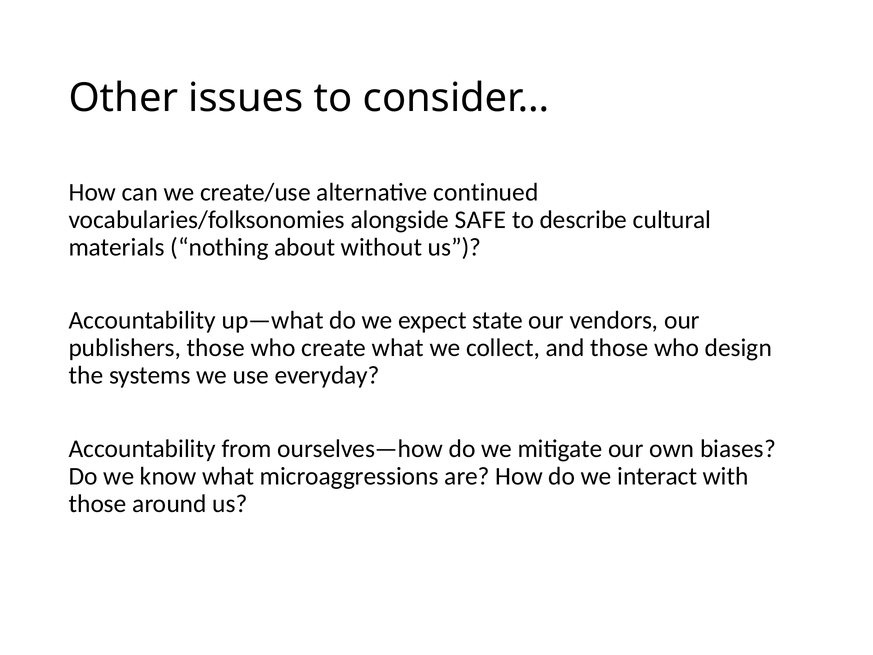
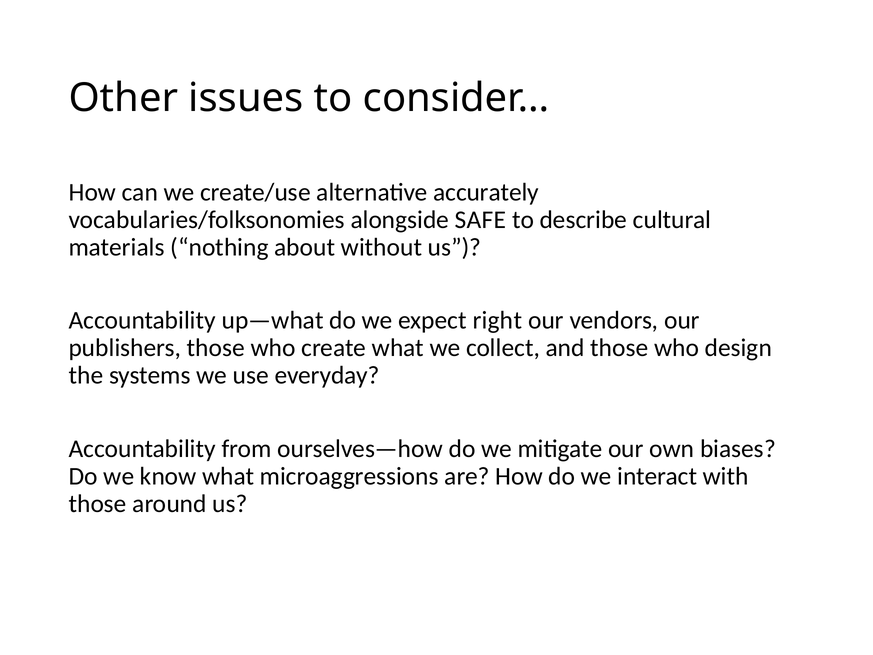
continued: continued -> accurately (486, 192)
state: state -> right (497, 320)
